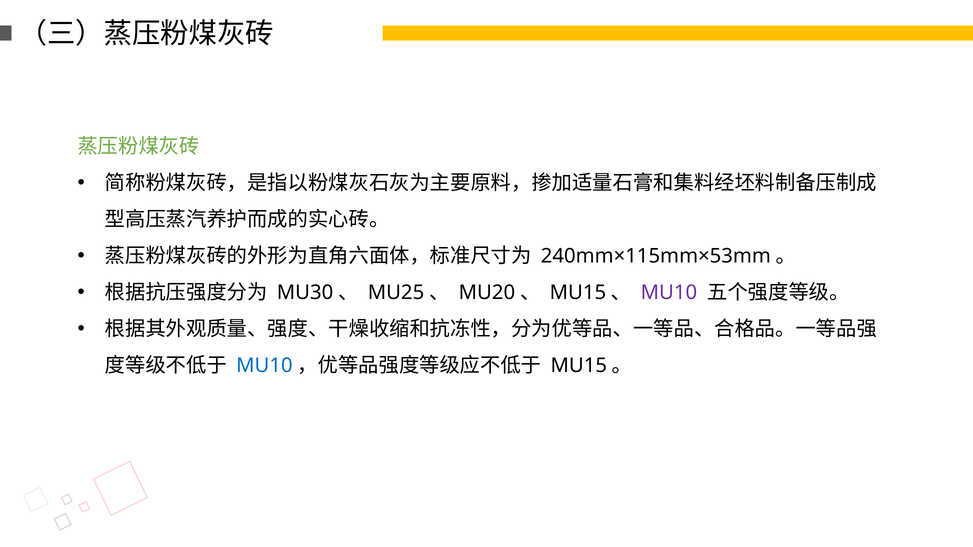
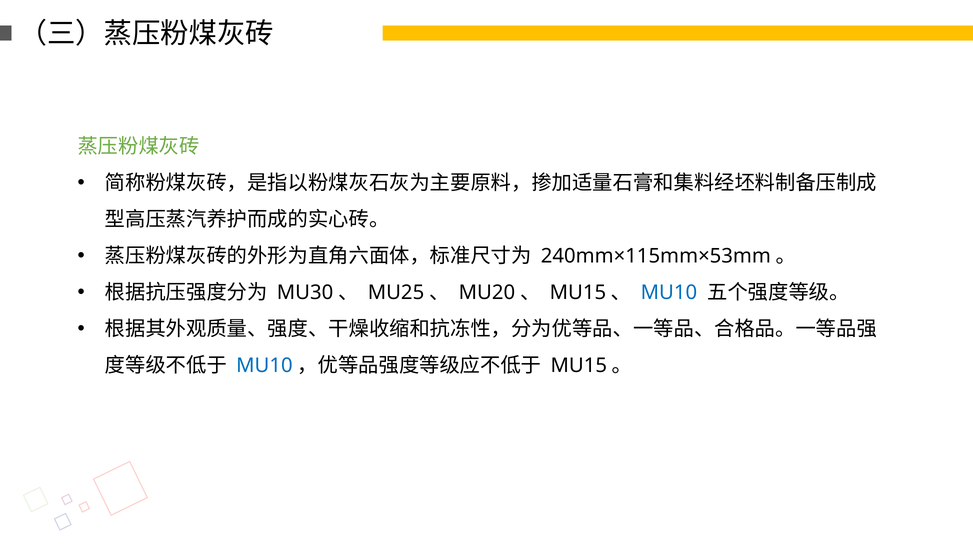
MU10 colour: purple -> blue (669, 293)
